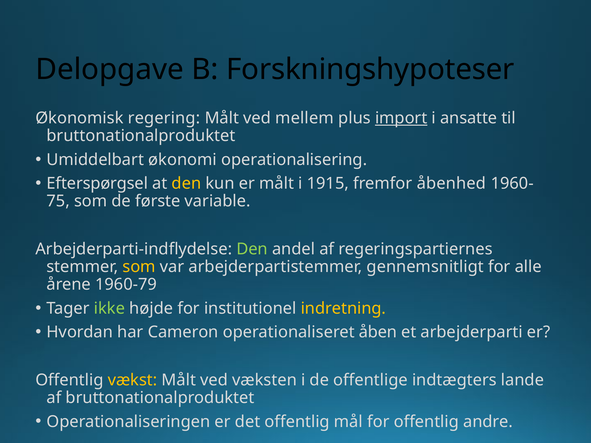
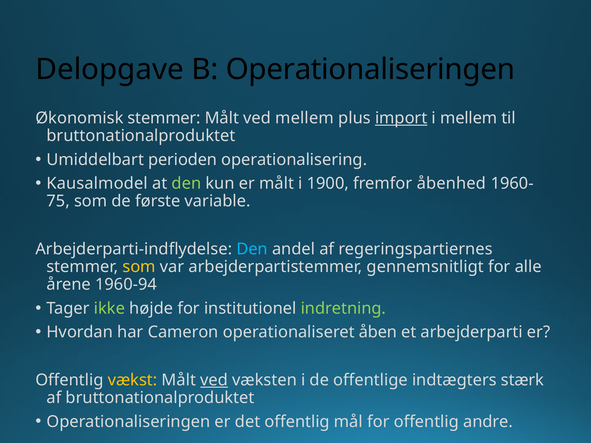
B Forskningshypoteser: Forskningshypoteser -> Operationaliseringen (370, 70)
Økonomisk regering: regering -> stemmer (164, 118)
i ansatte: ansatte -> mellem (469, 118)
økonomi: økonomi -> perioden (183, 160)
Efterspørgsel: Efterspørgsel -> Kausalmodel (97, 184)
den colour: yellow -> light green (186, 184)
1915: 1915 -> 1900 (328, 184)
Den colour: light green -> light blue (252, 249)
1960-79: 1960-79 -> 1960-94 (126, 285)
indretning colour: yellow -> light green (343, 309)
ved underline: none -> present (214, 380)
lande: lande -> stærk (523, 380)
